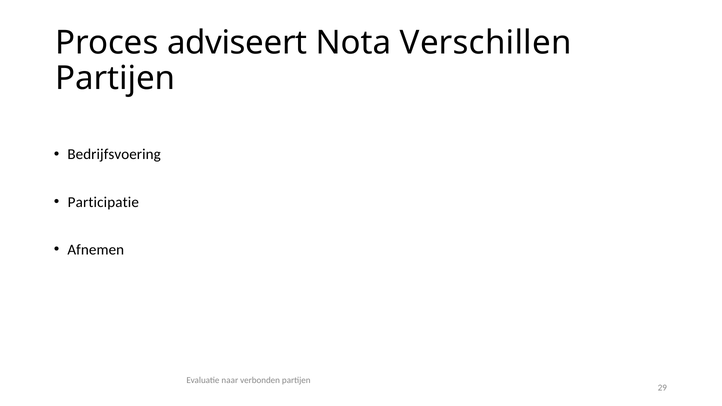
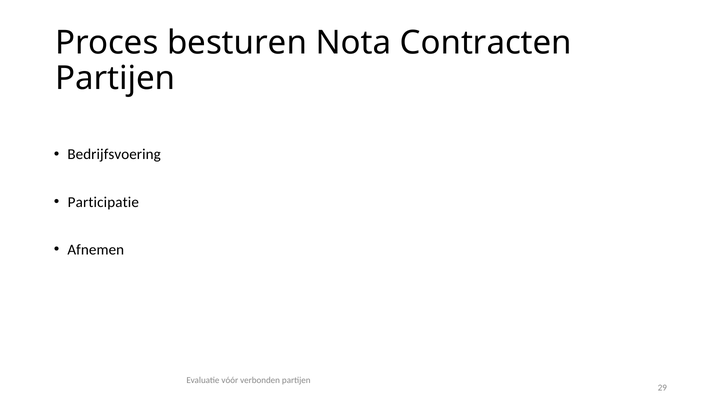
adviseert: adviseert -> besturen (237, 43)
Verschillen: Verschillen -> Contracten (486, 43)
naar: naar -> vóór (230, 381)
